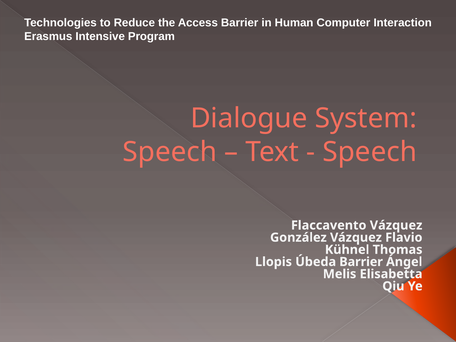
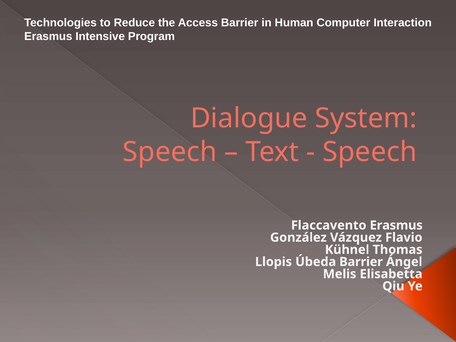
Flaccavento Vázquez: Vázquez -> Erasmus (396, 225)
